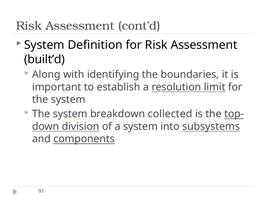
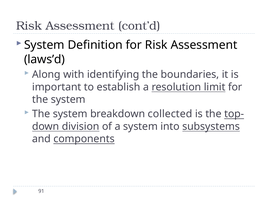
built’d: built’d -> laws’d (44, 59)
